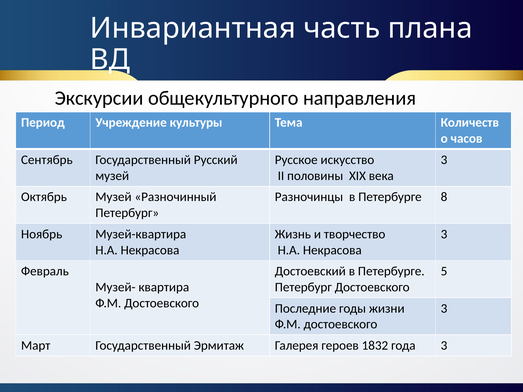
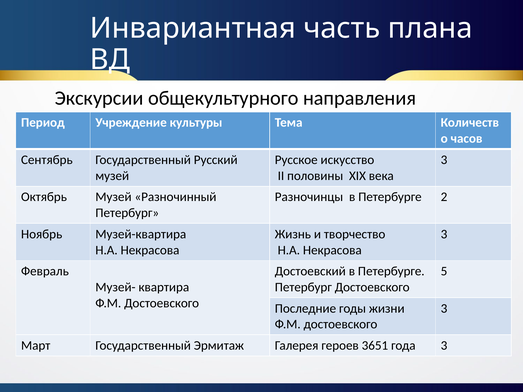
8: 8 -> 2 (444, 197)
1832: 1832 -> 3651 (375, 346)
